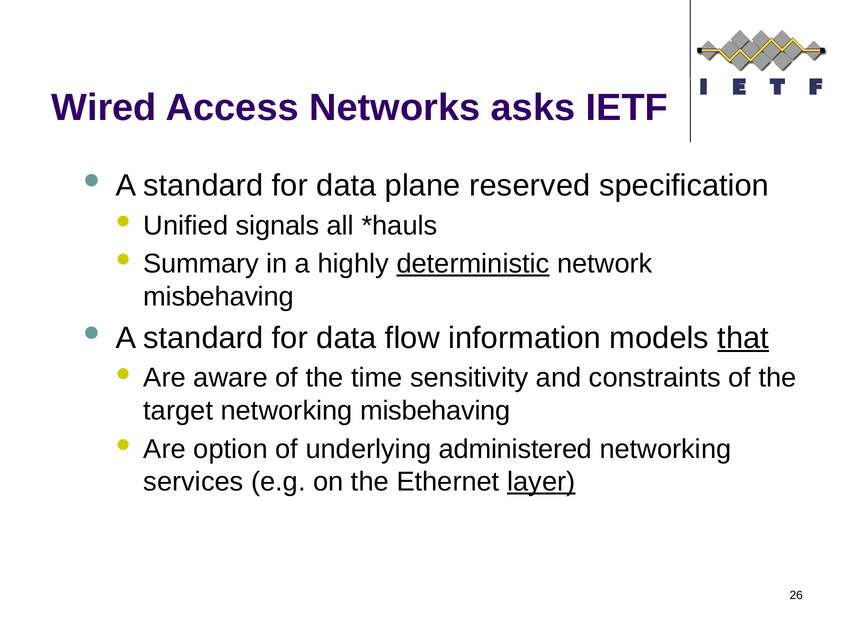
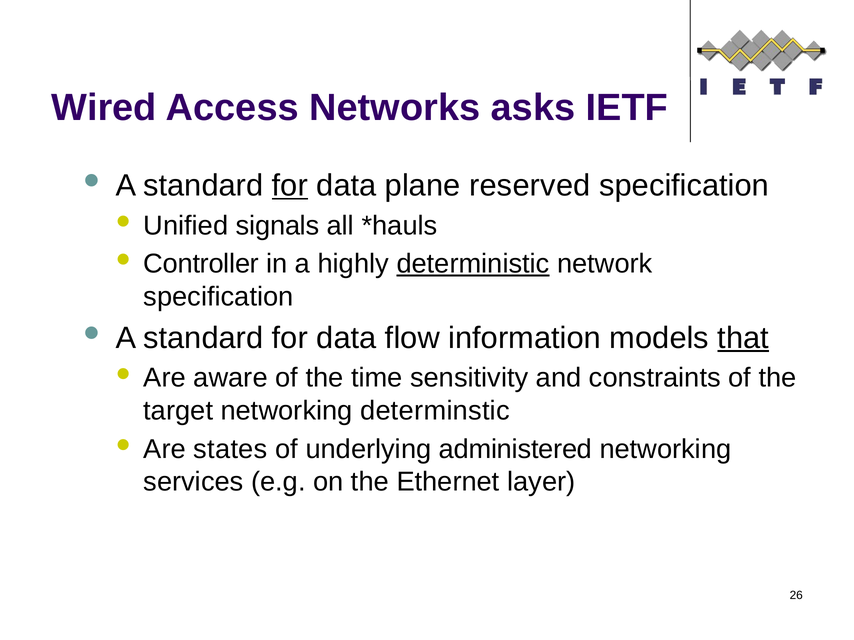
for underline: none -> present (290, 186)
Summary: Summary -> Controller (201, 264)
misbehaving: misbehaving -> specification (218, 297)
networking misbehaving: misbehaving -> determinstic (435, 411)
option: option -> states (230, 449)
layer underline: present -> none (541, 482)
